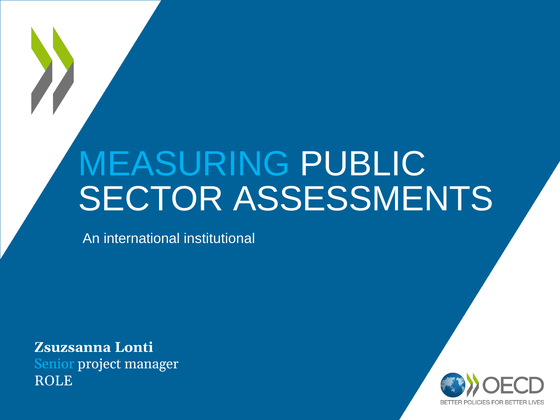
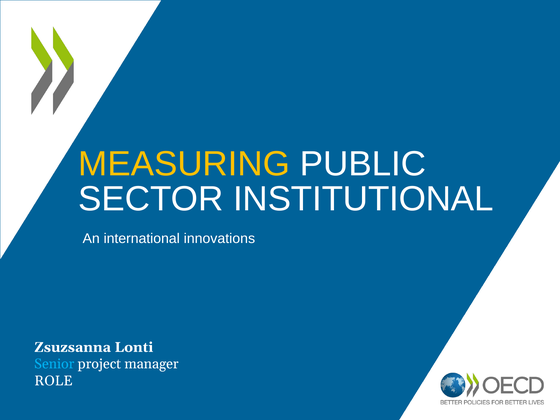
MEASURING colour: light blue -> yellow (184, 164)
ASSESSMENTS: ASSESSMENTS -> INSTITUTIONAL (363, 199)
institutional: institutional -> innovations (219, 239)
